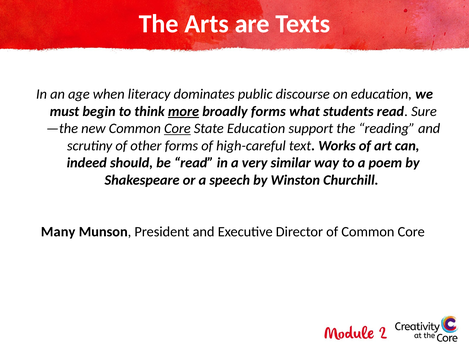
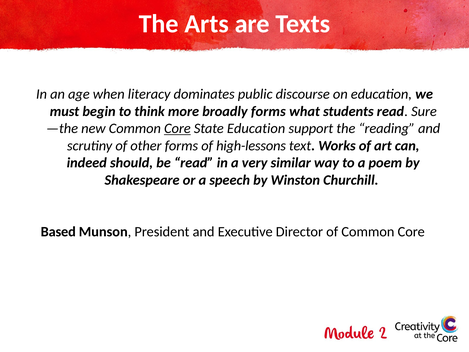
more underline: present -> none (184, 111)
high-careful: high-careful -> high-lessons (251, 146)
Many: Many -> Based (58, 232)
